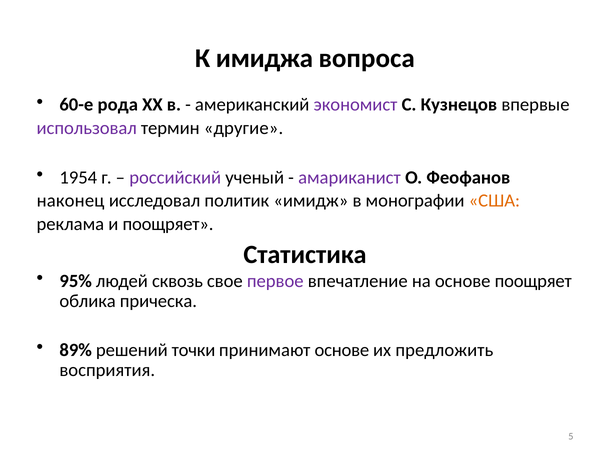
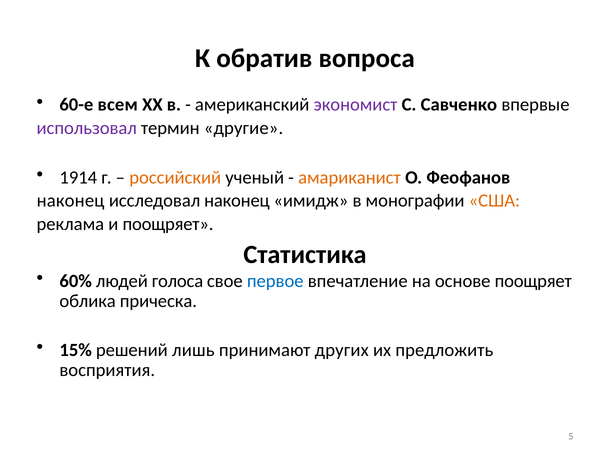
имиджа: имиджа -> обратив (264, 58)
рода: рода -> всем (118, 105)
Кузнецов: Кузнецов -> Савченко (459, 105)
1954: 1954 -> 1914 (78, 178)
российский colour: purple -> orange (175, 178)
амариканист colour: purple -> orange (349, 178)
исследовал политик: политик -> наконец (237, 201)
95%: 95% -> 60% (76, 281)
сквозь: сквозь -> голоса (178, 281)
первое colour: purple -> blue (275, 281)
89%: 89% -> 15% (76, 351)
точки: точки -> лишь (193, 351)
принимают основе: основе -> других (342, 351)
